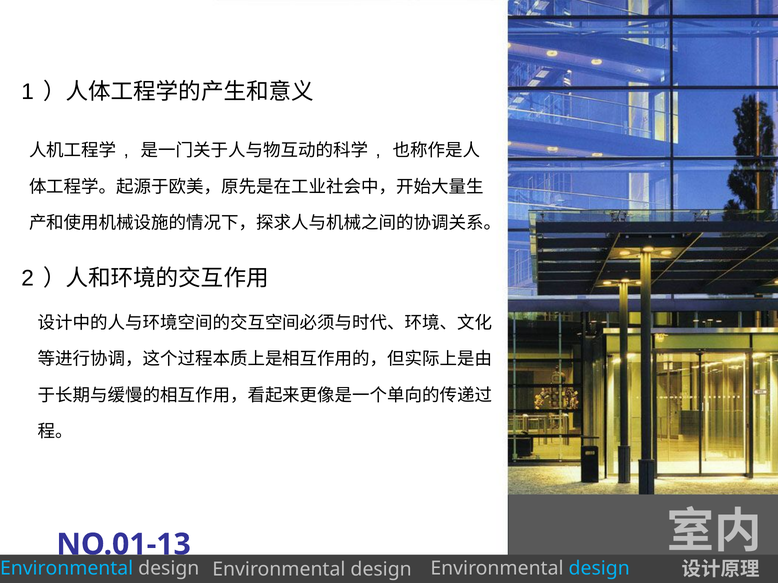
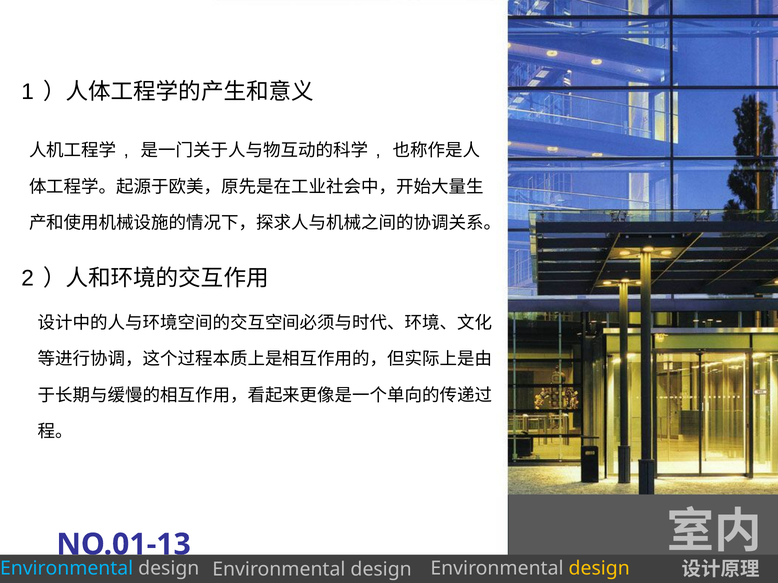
design colour: light blue -> yellow (599, 569)
